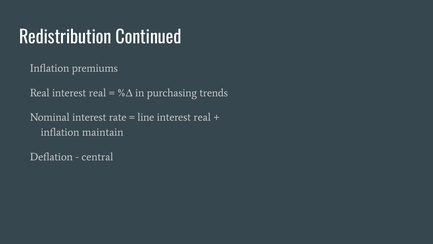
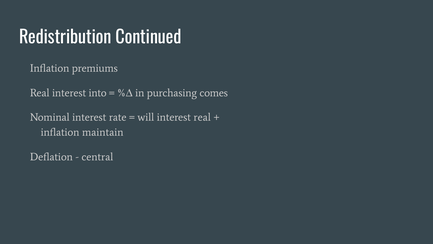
Real interest real: real -> into (98, 93)
trends: trends -> comes (214, 93)
line: line -> will (146, 117)
